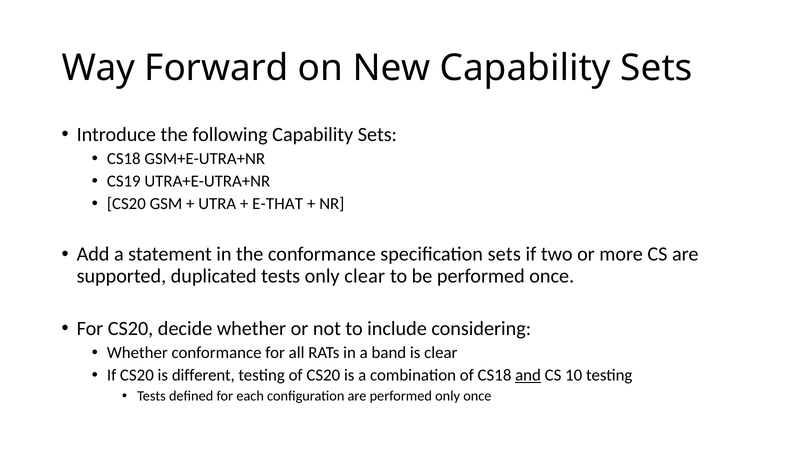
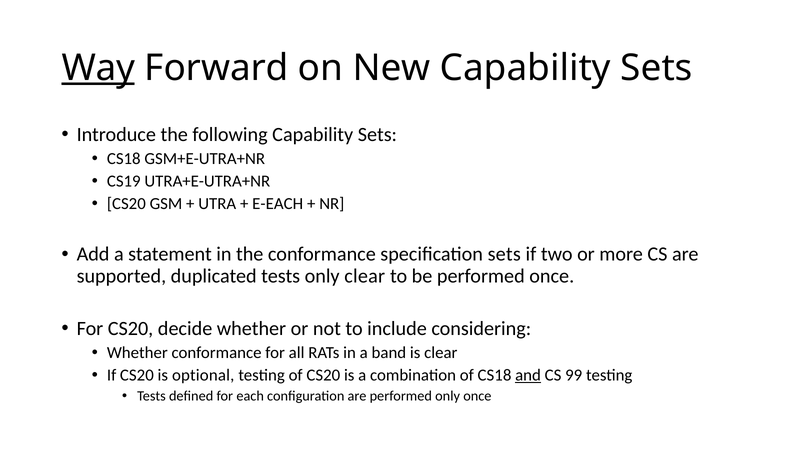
Way underline: none -> present (98, 68)
E-THAT: E-THAT -> E-EACH (278, 204)
different: different -> optional (203, 375)
10: 10 -> 99 (574, 375)
